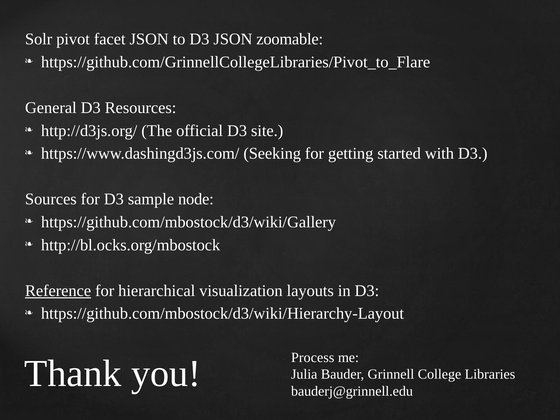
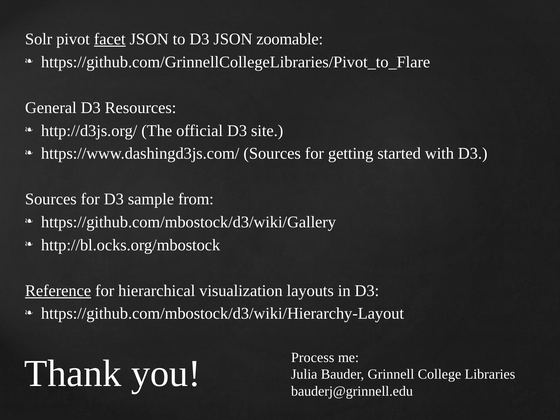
facet underline: none -> present (110, 39)
https://www.dashingd3js.com/ Seeking: Seeking -> Sources (272, 154)
node: node -> from (196, 199)
